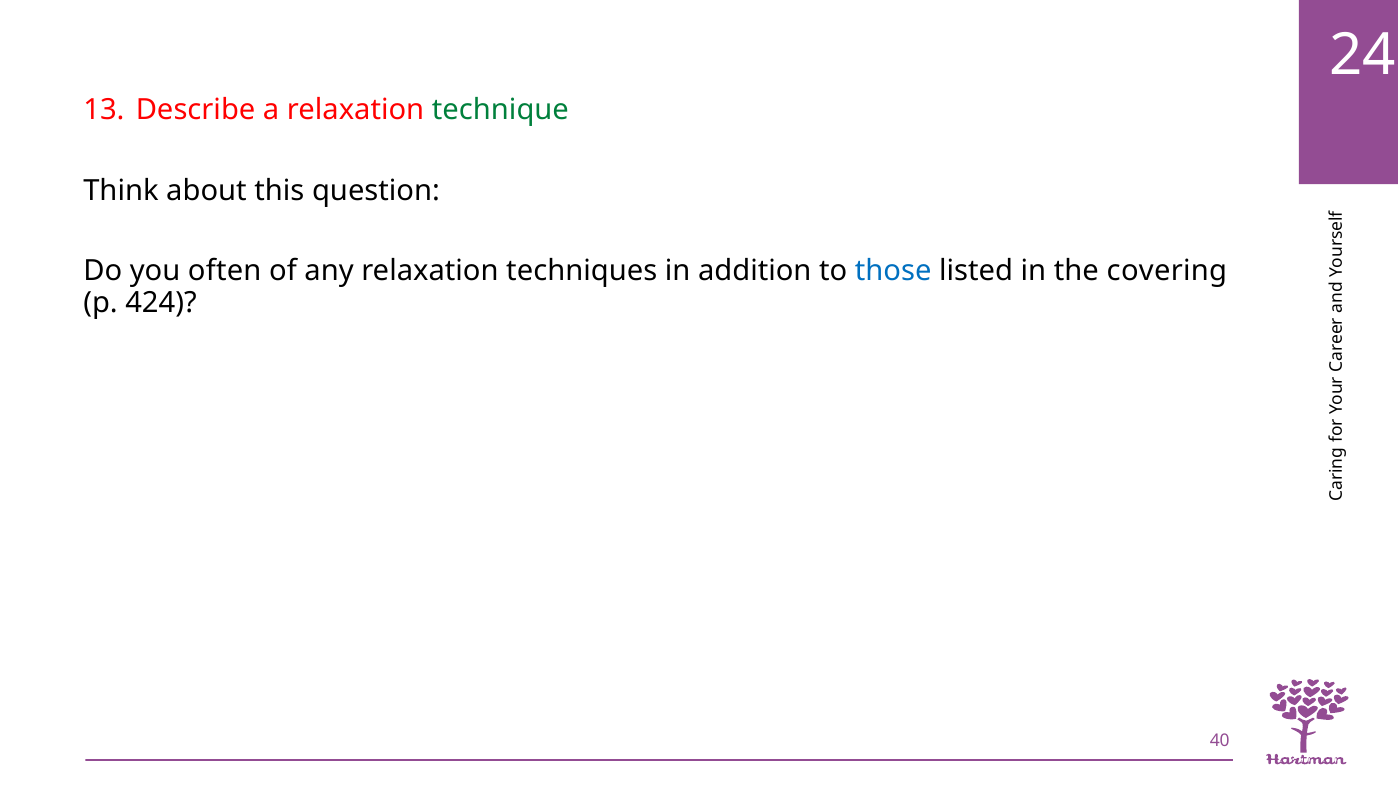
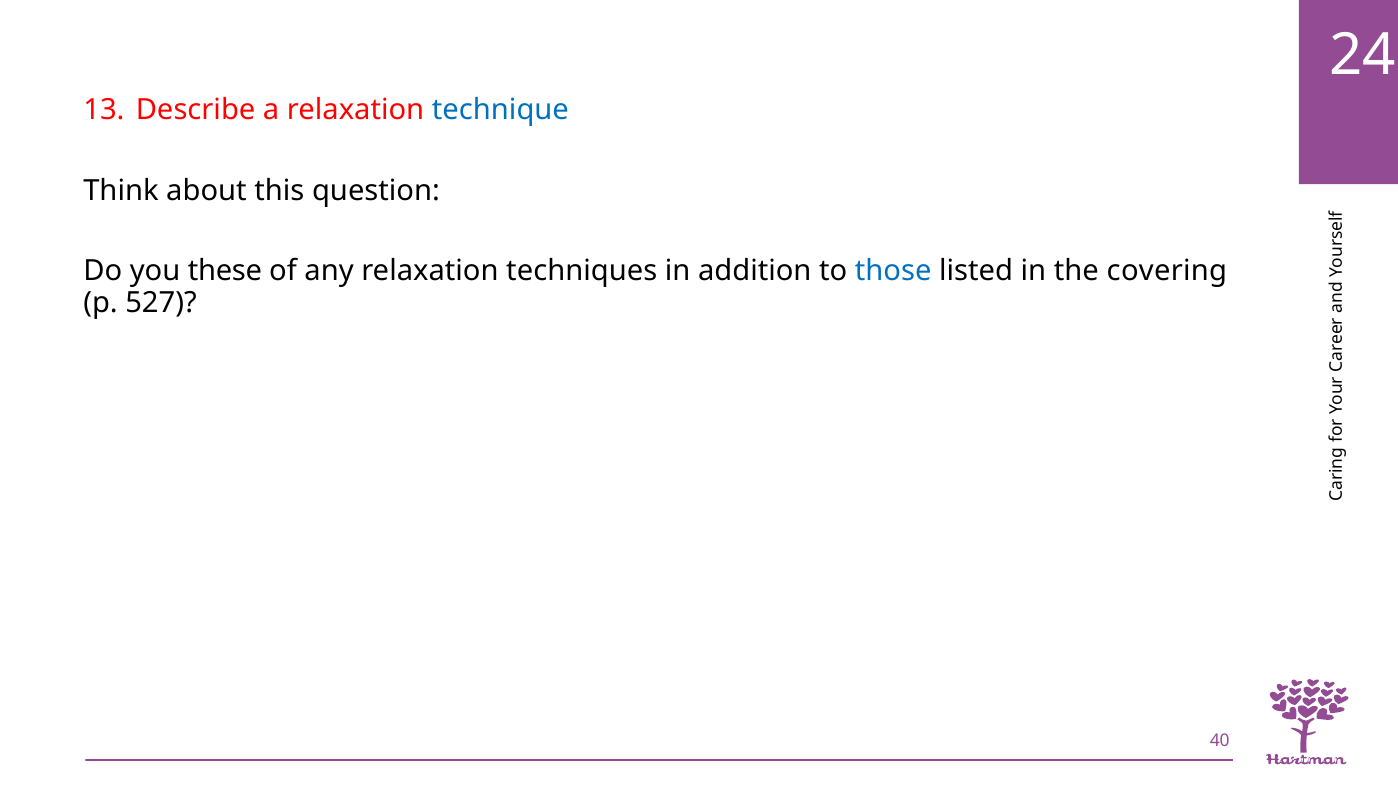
technique colour: green -> blue (500, 110)
often: often -> these (225, 271)
424: 424 -> 527 (161, 303)
